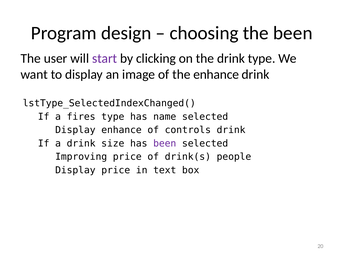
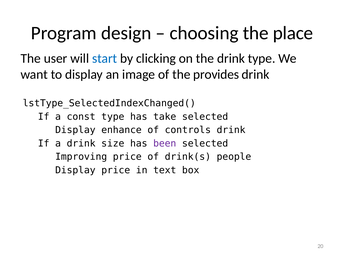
the been: been -> place (293, 33)
start colour: purple -> blue (105, 58)
the enhance: enhance -> provides (216, 74)
fires: fires -> const (81, 117)
name: name -> take (165, 117)
